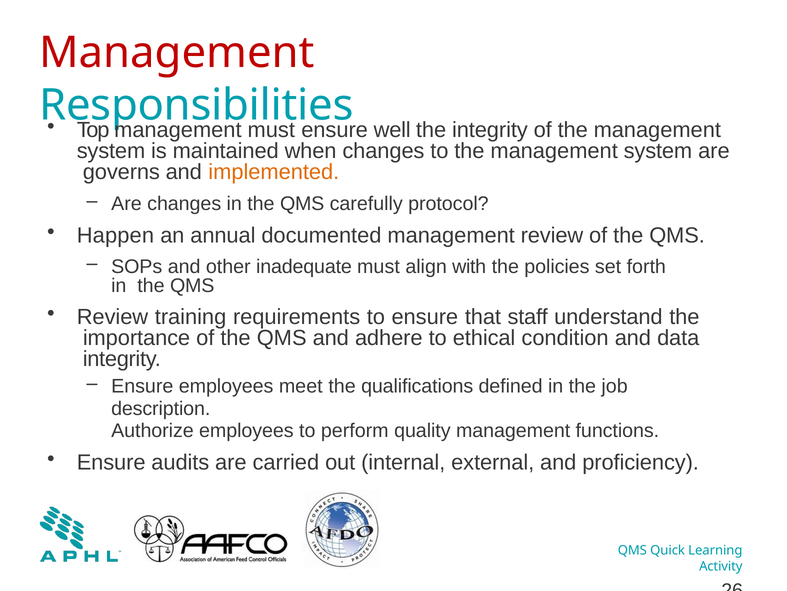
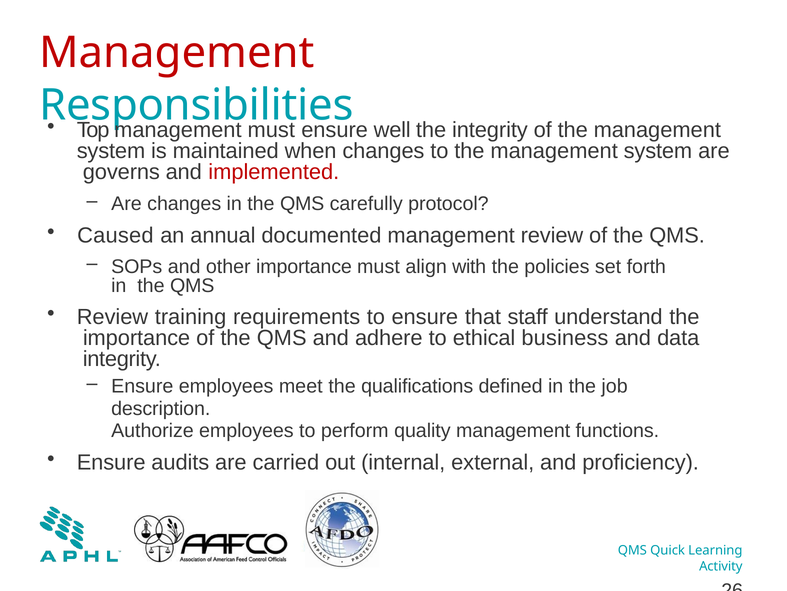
implemented colour: orange -> red (274, 172)
Happen: Happen -> Caused (115, 235)
other inadequate: inadequate -> importance (304, 266)
condition: condition -> business (565, 338)
